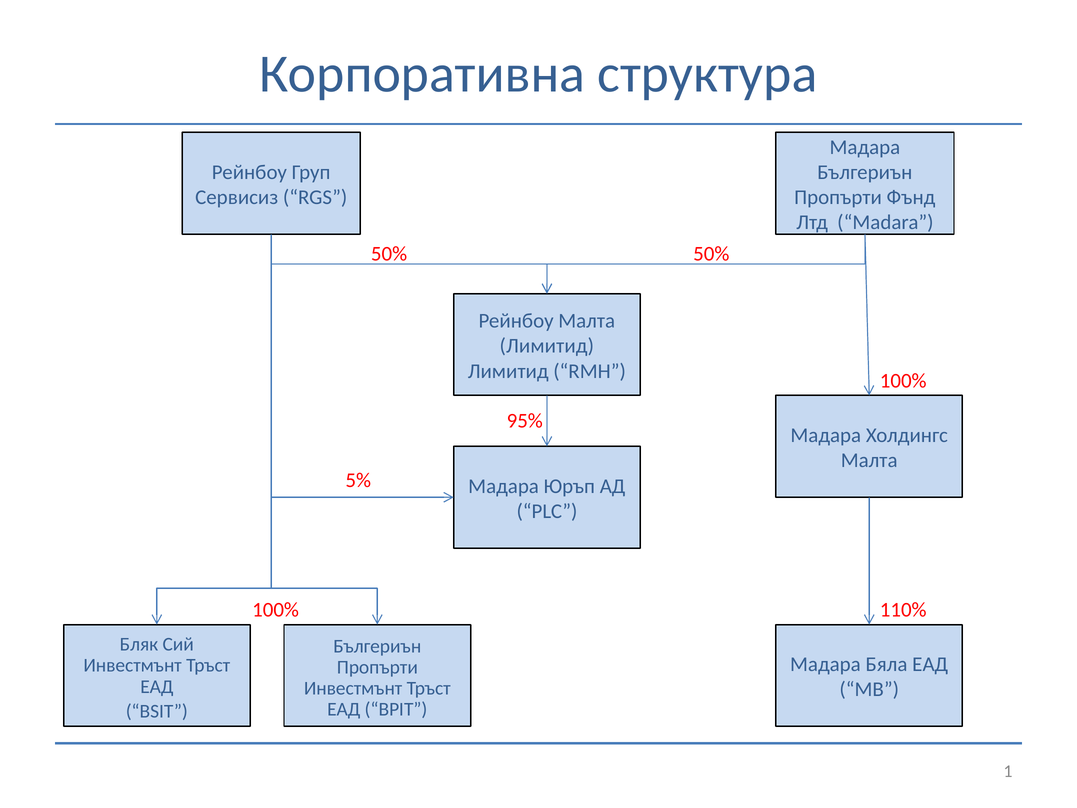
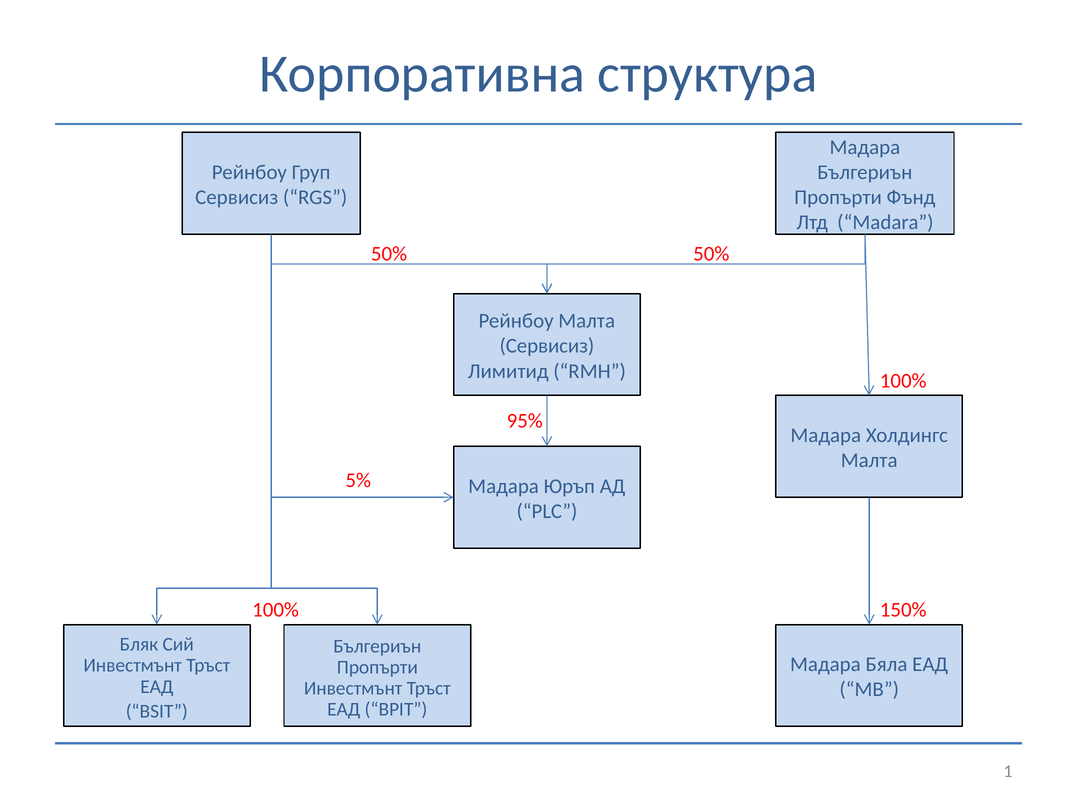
Лимитид: Лимитид -> Сервисиз (547, 346)
110%: 110% -> 150% (903, 610)
